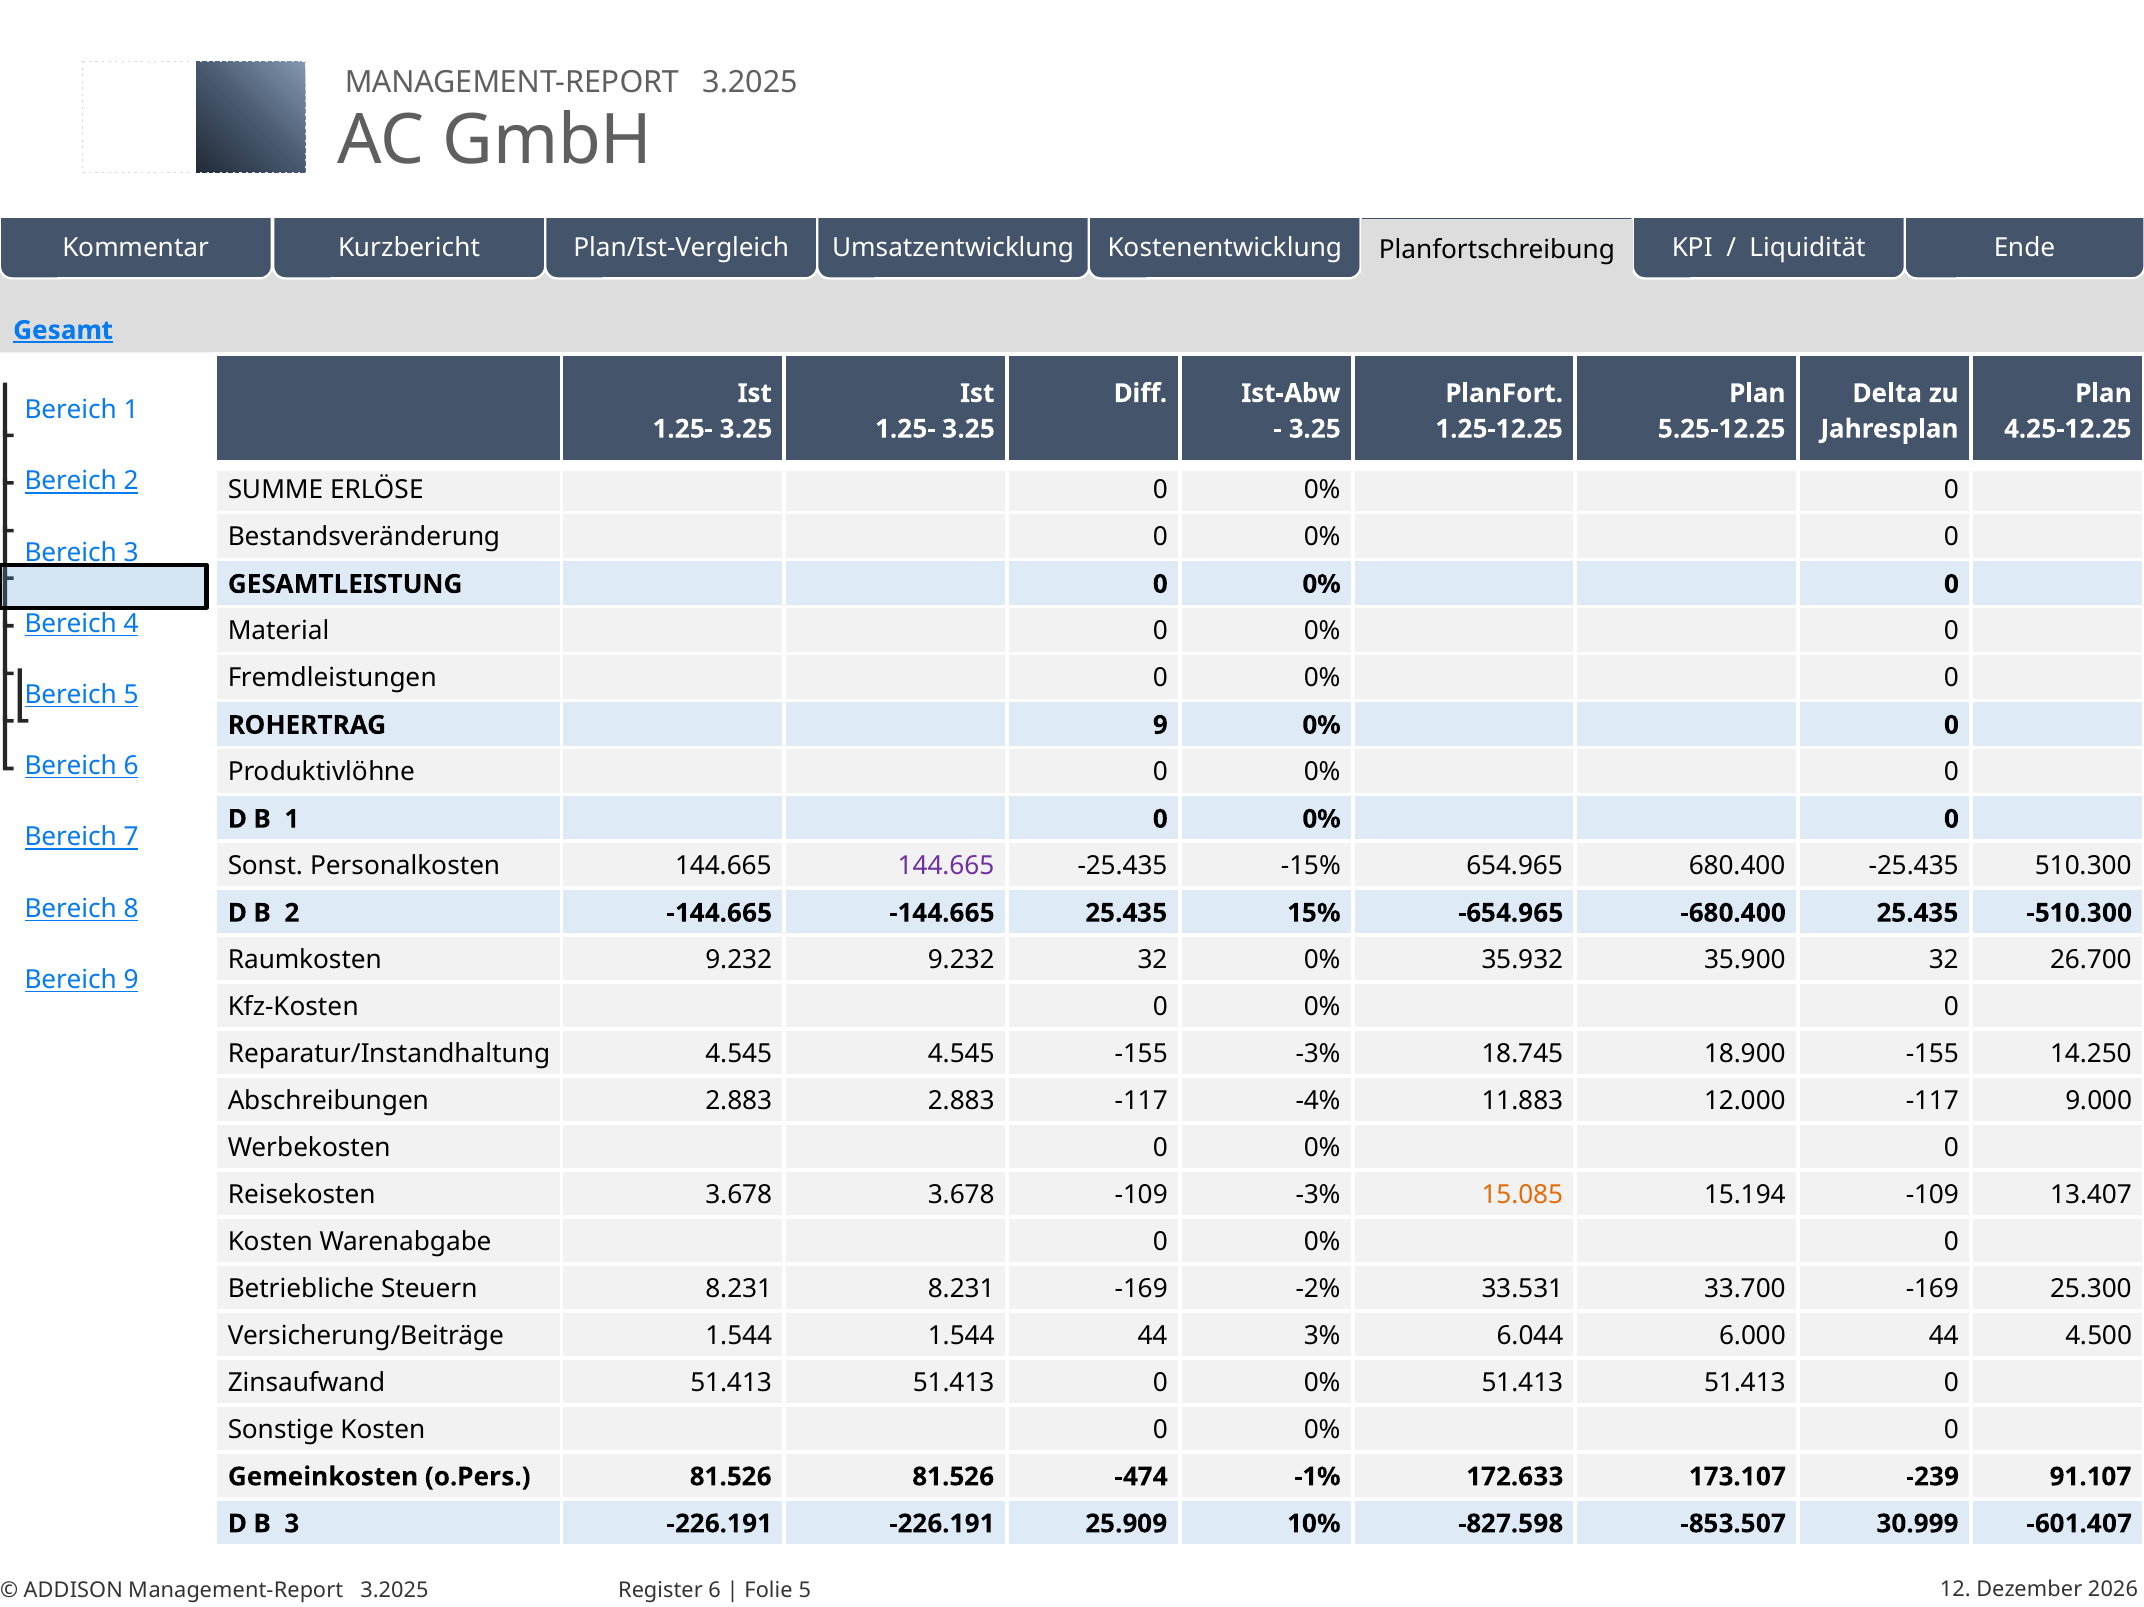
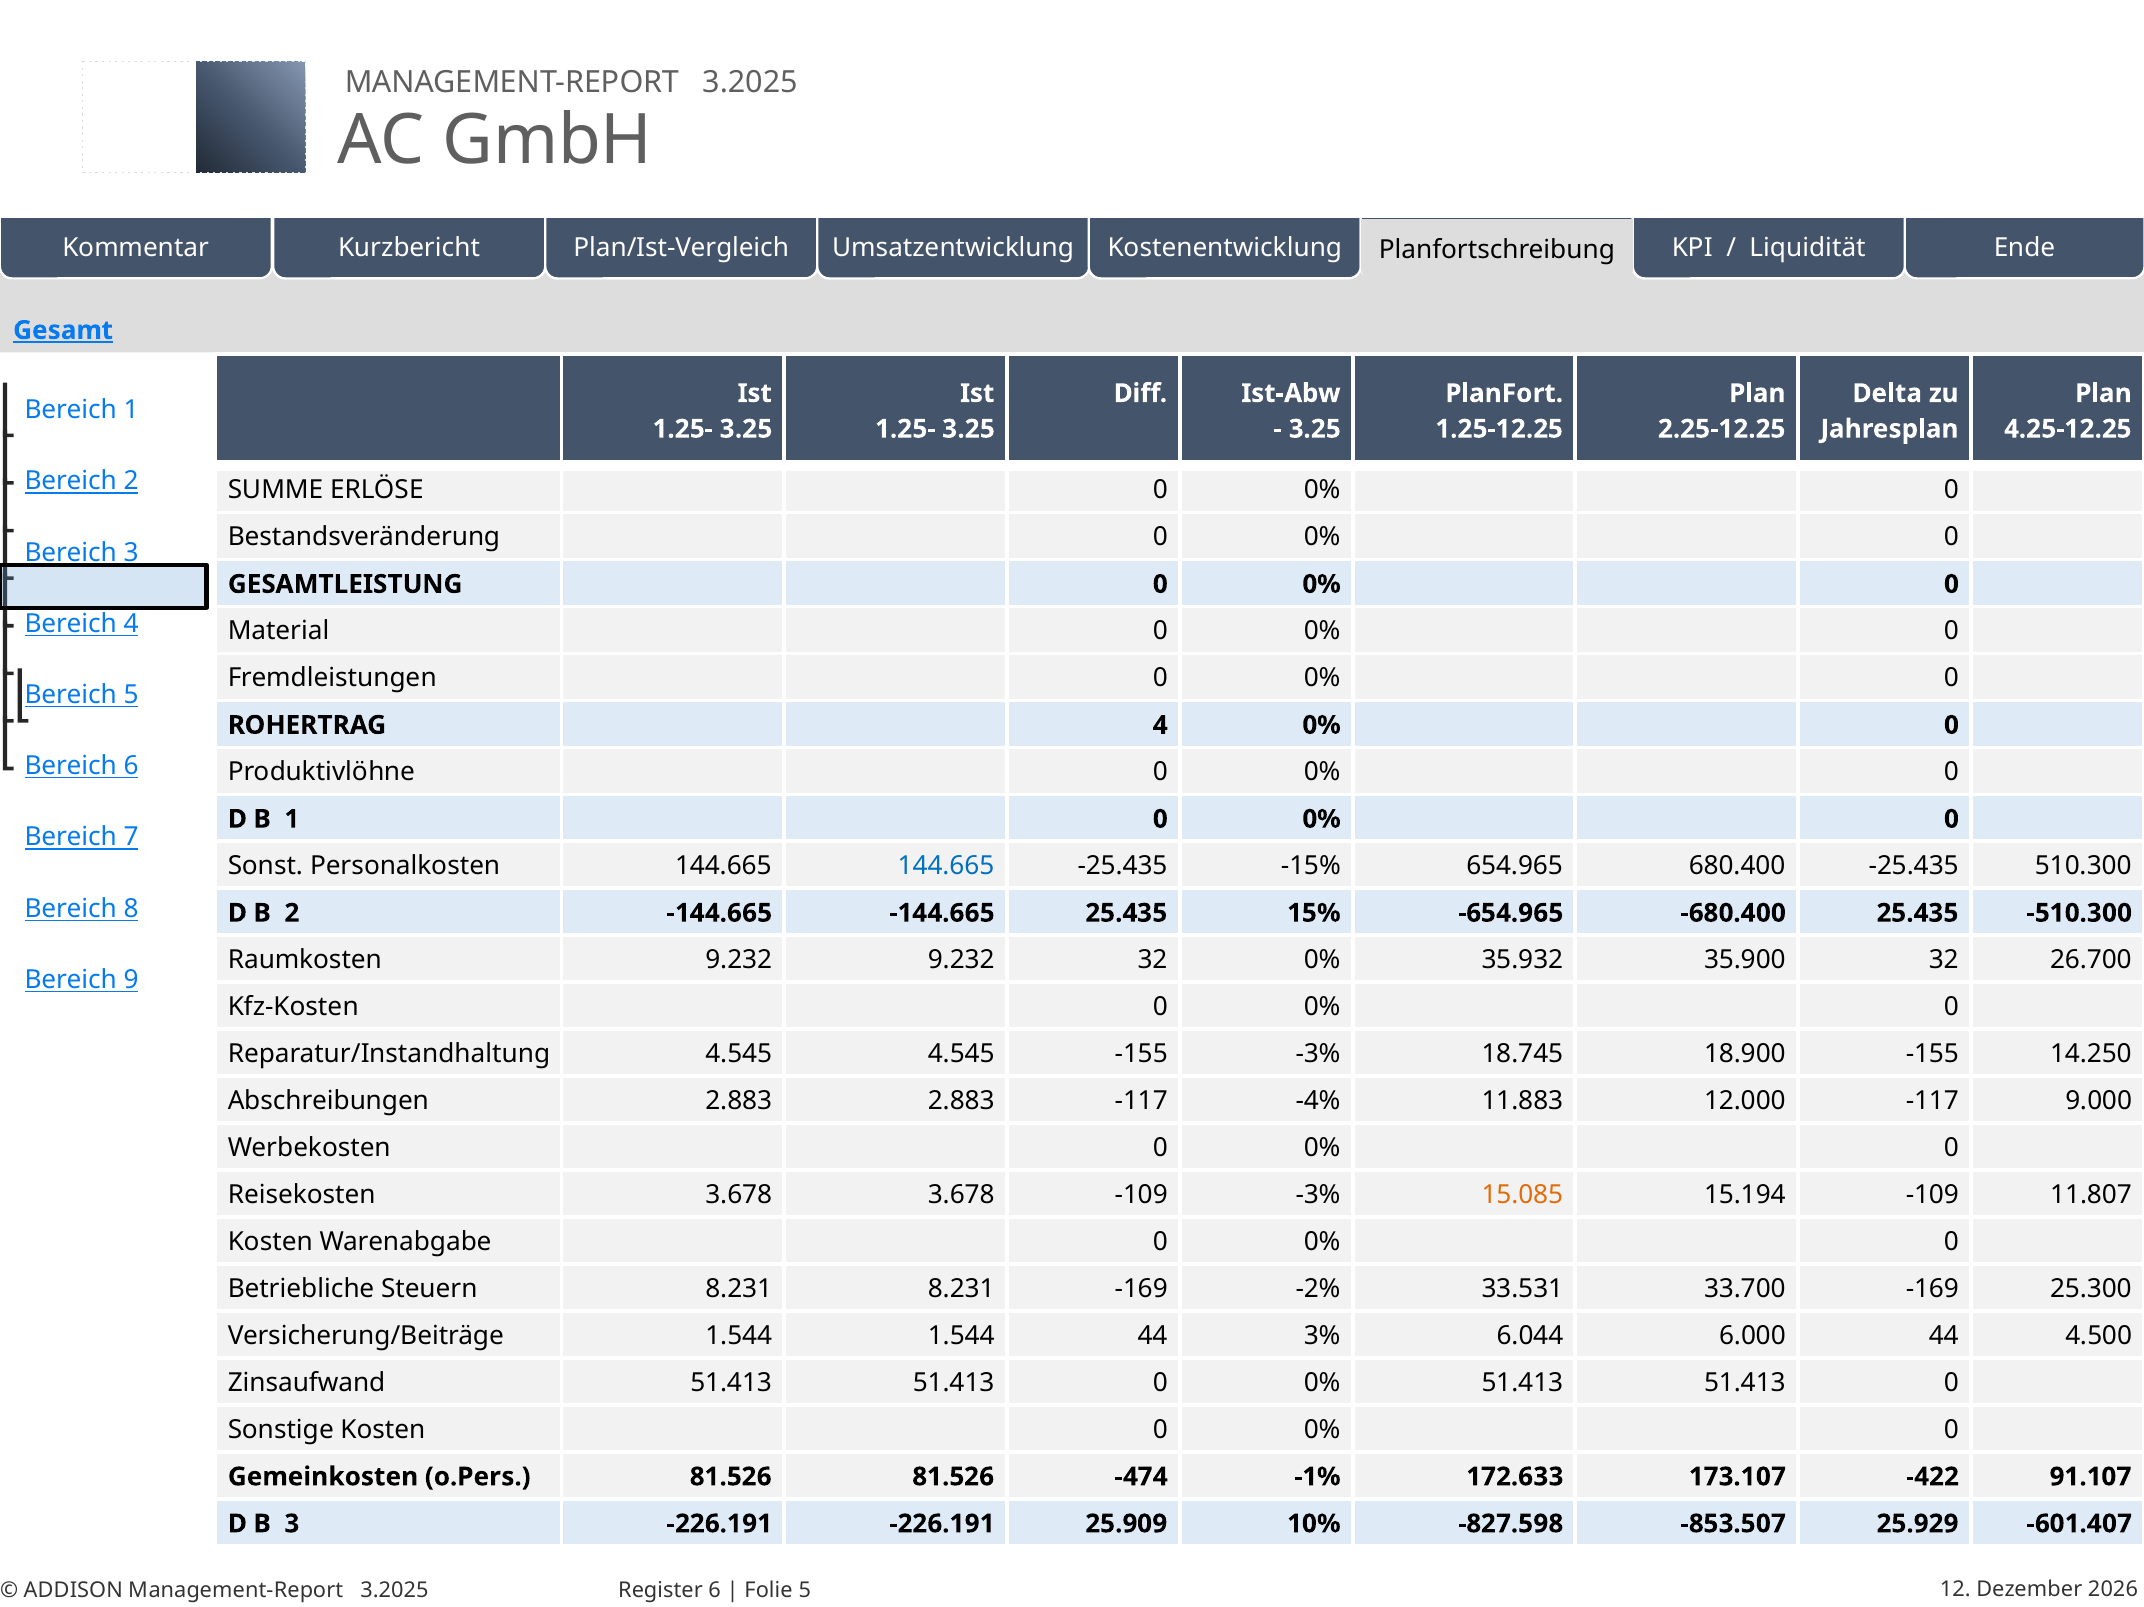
5.25-12.25: 5.25-12.25 -> 2.25-12.25 (1722, 429)
ROHERTRAG 9: 9 -> 4 (1160, 725)
144.665 colour: purple -> blue (946, 866)
13.407: 13.407 -> 11.807 (2091, 1195)
-239: -239 -> -422 (1932, 1477)
30.999: 30.999 -> 25.929 (1917, 1524)
